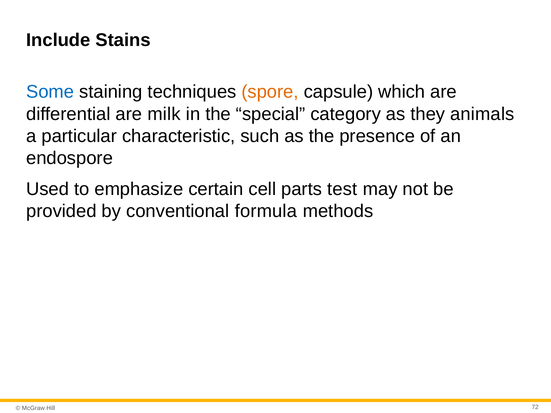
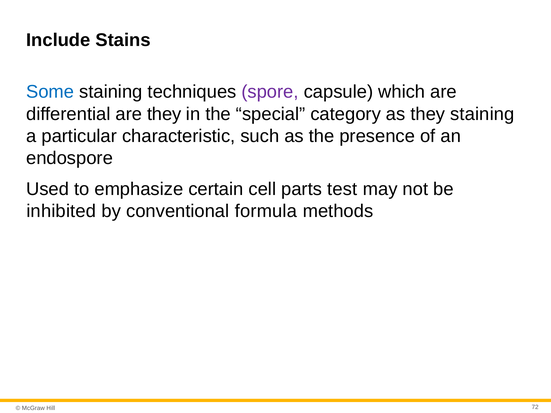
spore colour: orange -> purple (270, 92)
are milk: milk -> they (164, 114)
they animals: animals -> staining (482, 114)
provided: provided -> inhibited (61, 211)
